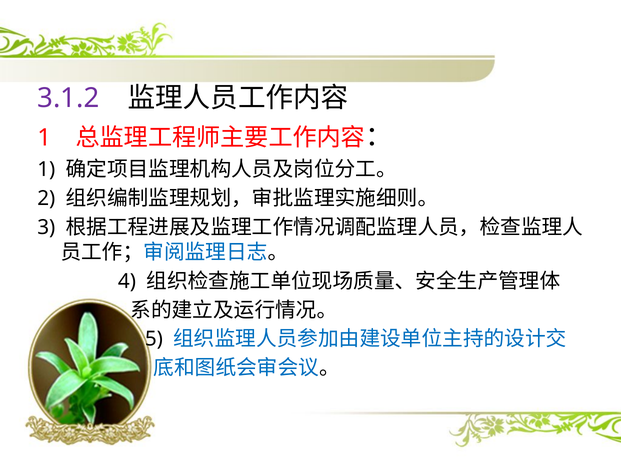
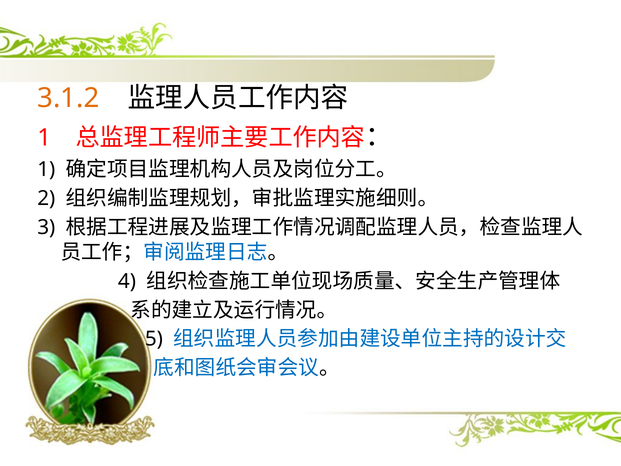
3.1.2 colour: purple -> orange (68, 98)
